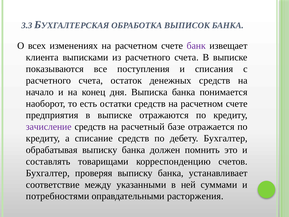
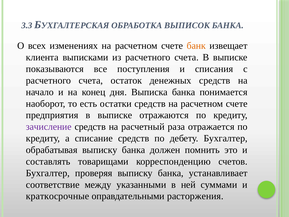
банк colour: purple -> orange (196, 46)
базе: базе -> раза (176, 127)
потребностями: потребностями -> краткосрочные (58, 196)
